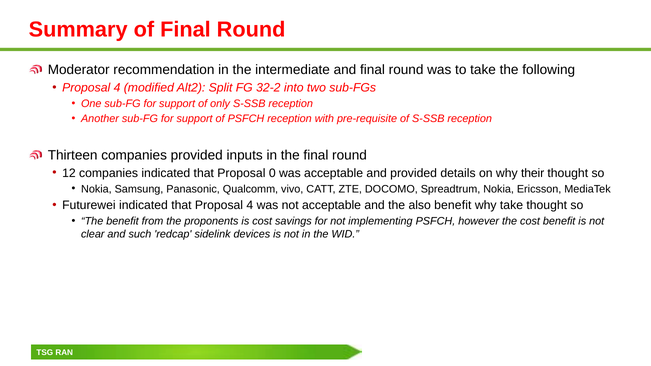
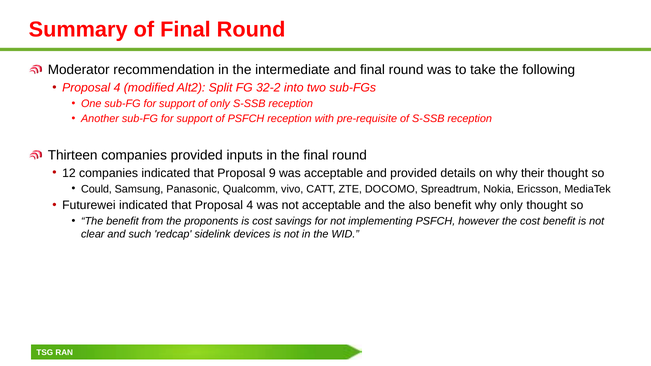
0: 0 -> 9 (272, 173)
Nokia: Nokia -> Could (96, 189)
why take: take -> only (511, 205)
